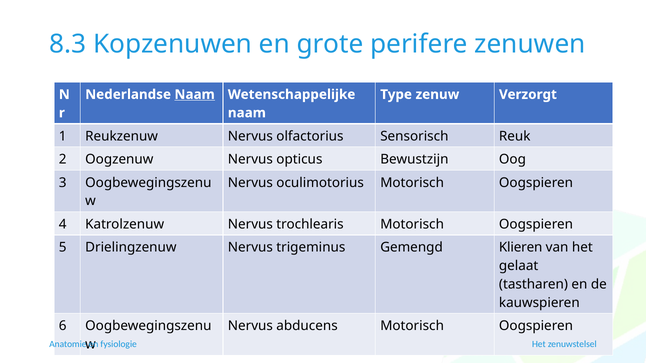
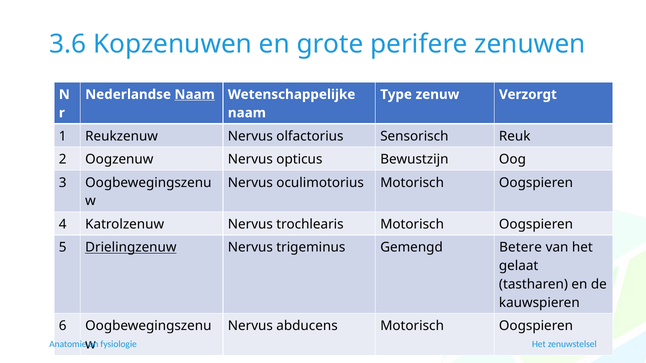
8.3: 8.3 -> 3.6 (68, 44)
Drielingzenuw underline: none -> present (131, 248)
Klieren: Klieren -> Betere (521, 248)
